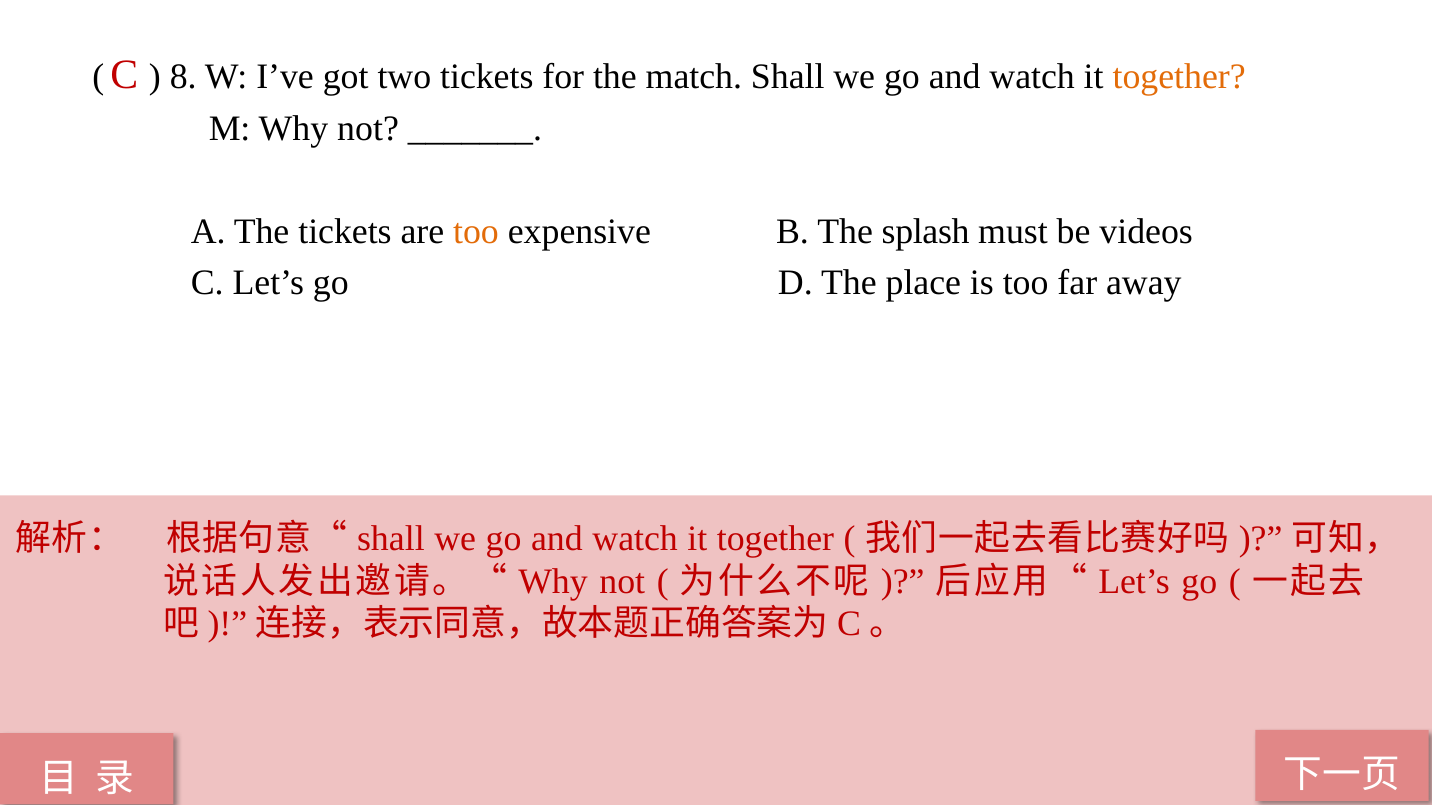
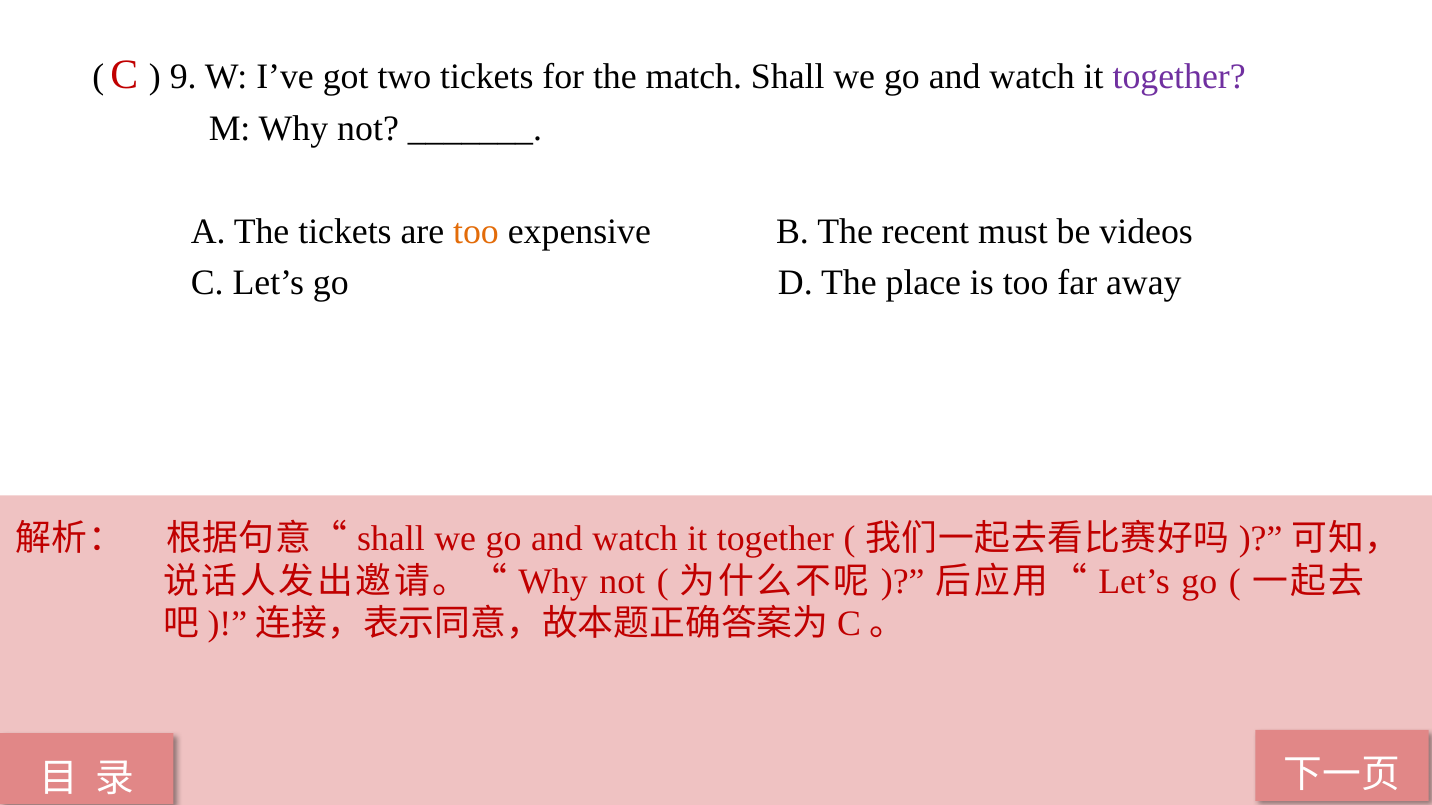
8: 8 -> 9 (183, 77)
together colour: orange -> purple (1179, 77)
splash: splash -> recent (925, 232)
